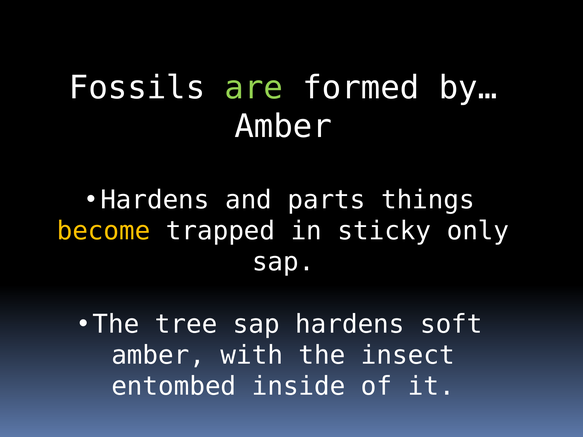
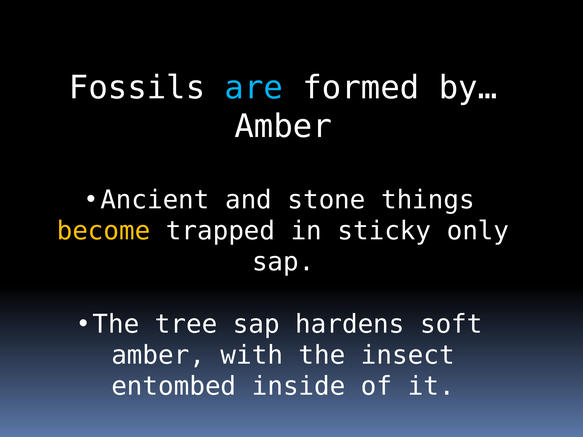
are colour: light green -> light blue (254, 88)
Hardens: Hardens -> Ancient (155, 200)
parts: parts -> stone (326, 200)
